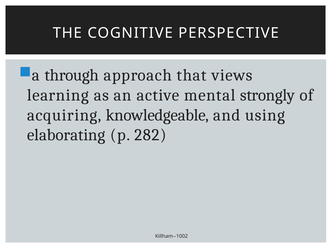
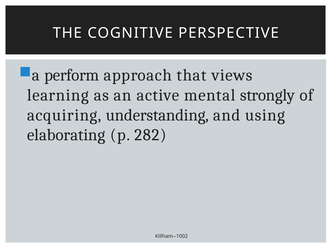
through: through -> perform (72, 75)
knowledgeable: knowledgeable -> understanding (157, 115)
